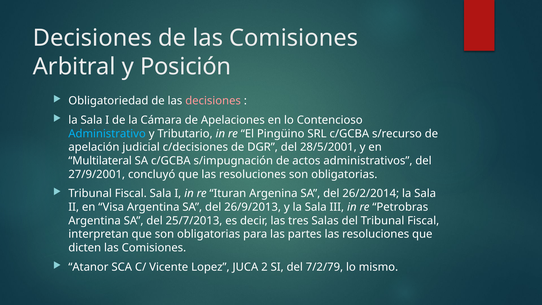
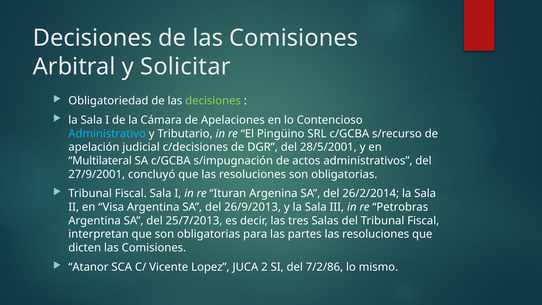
Posición: Posición -> Solicitar (185, 67)
decisiones colour: pink -> light green (213, 101)
7/2/79: 7/2/79 -> 7/2/86 (324, 267)
